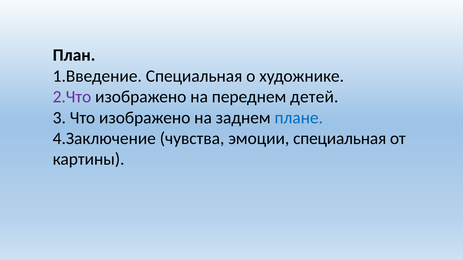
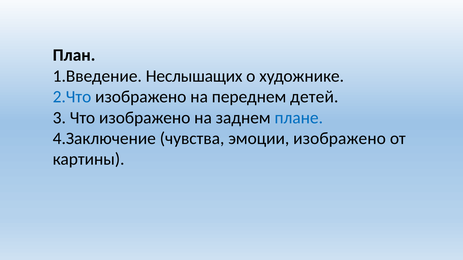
1.Введение Специальная: Специальная -> Неслышащих (194, 76)
2.Что colour: purple -> blue (72, 97)
эмоции специальная: специальная -> изображено (340, 139)
